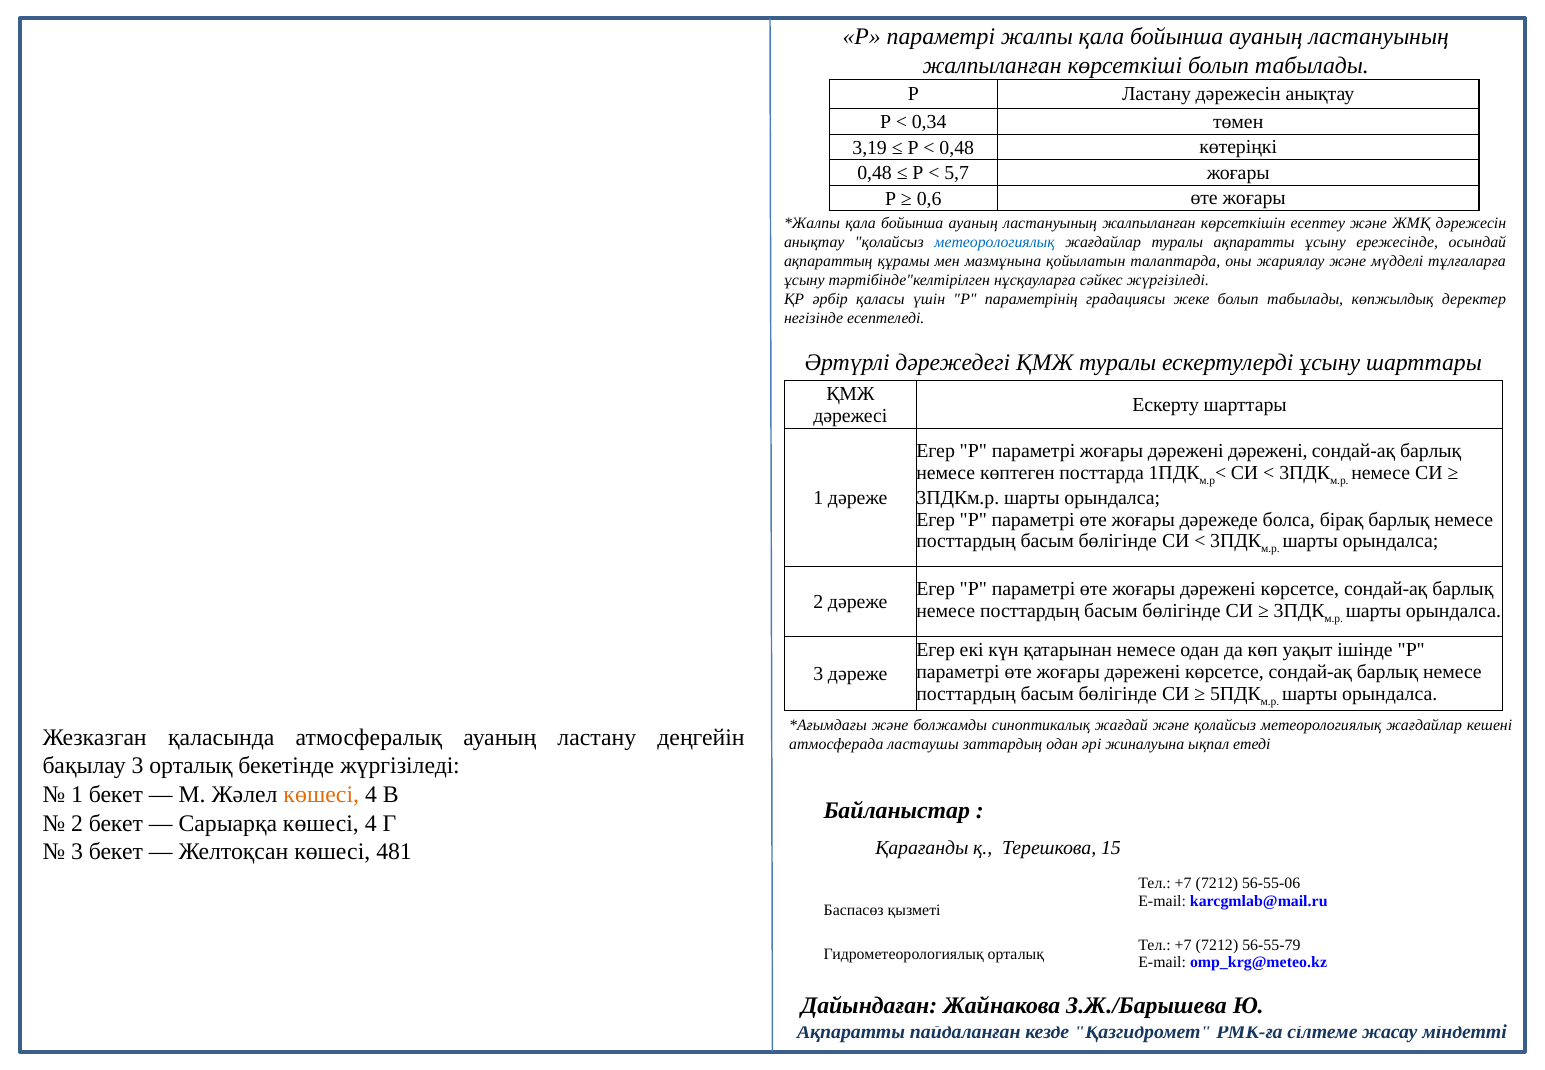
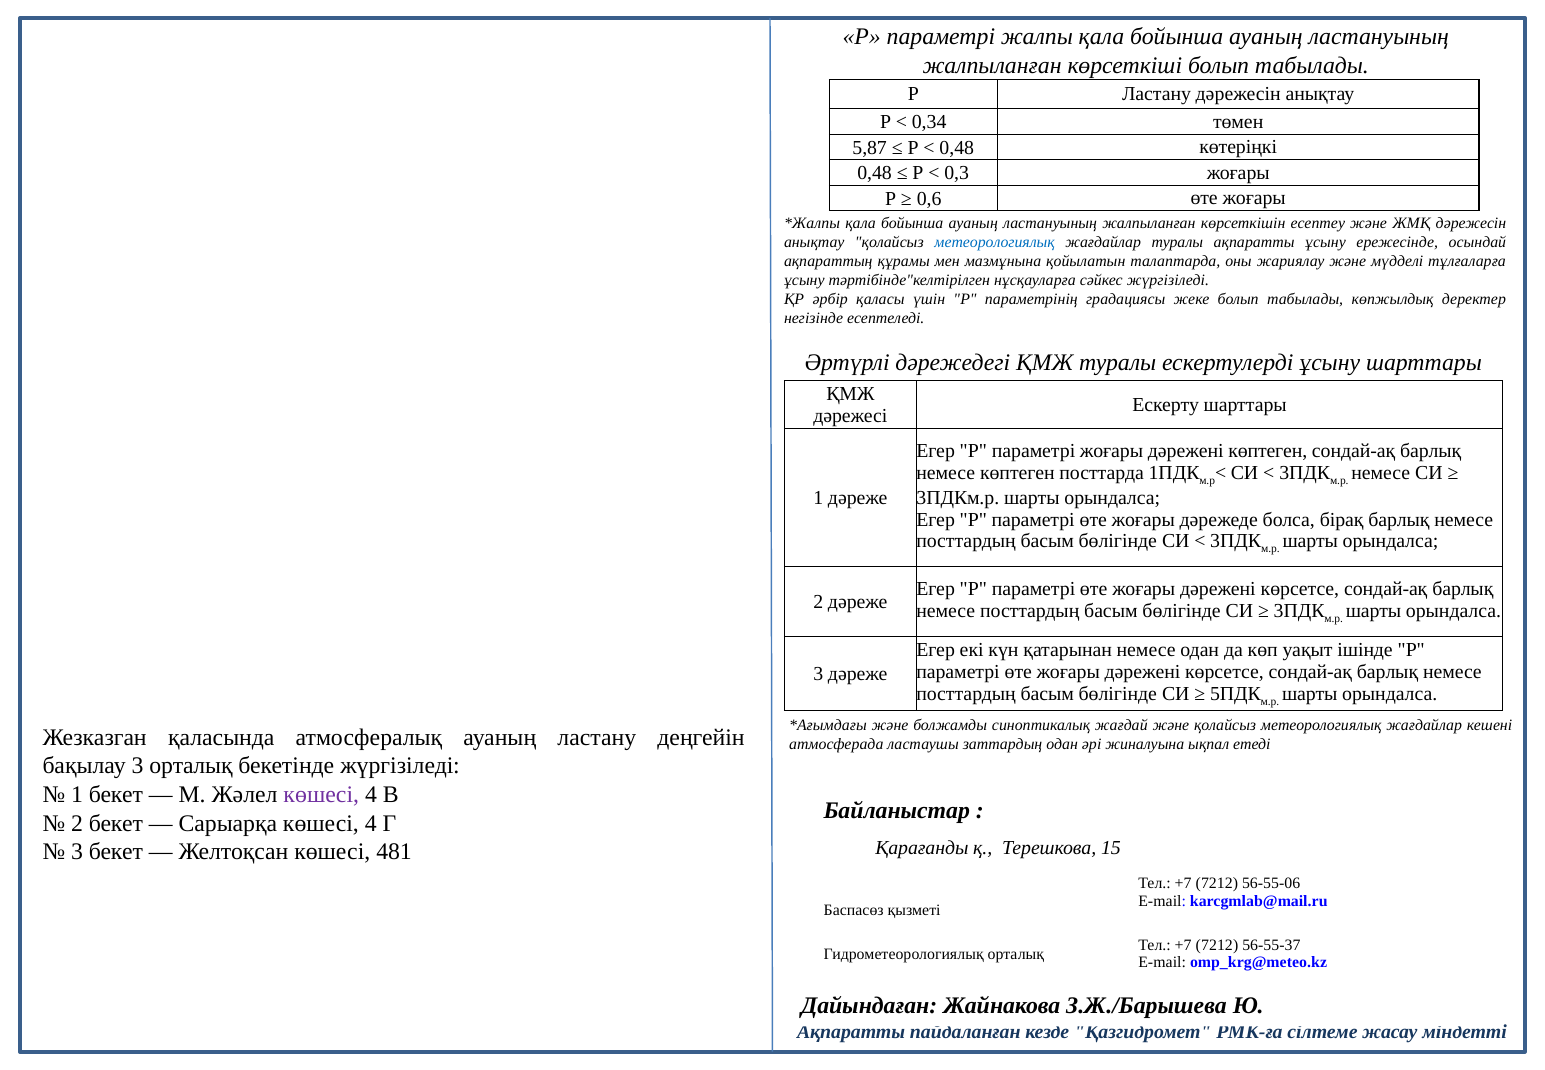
3,19: 3,19 -> 5,87 (870, 148)
5,7: 5,7 -> 0,3 (957, 173)
дәрежені дәрежені: дәрежені -> көптеген (1268, 451)
көшесі colour: orange -> purple (321, 794)
56-55-79: 56-55-79 -> 56-55-37 (1271, 945)
